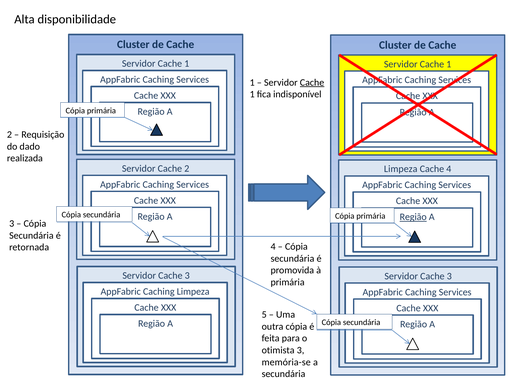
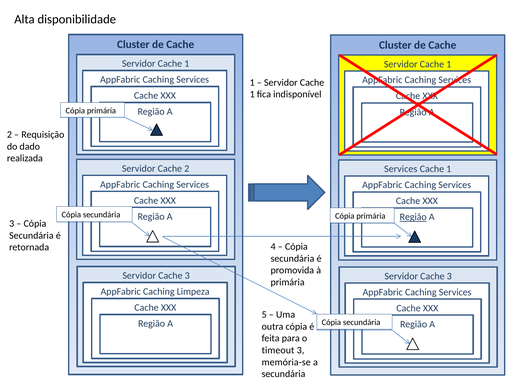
Cache underline: present -> none (312, 82)
Limpeza: Limpeza -> Services (401, 169)
4: 4 -> 1 (449, 169)
otimista: otimista -> timeout (278, 350)
